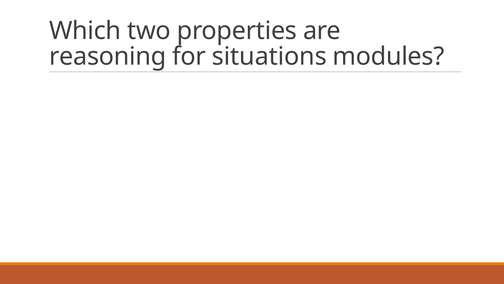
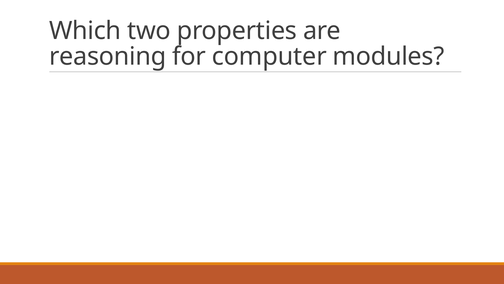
situations: situations -> computer (269, 56)
